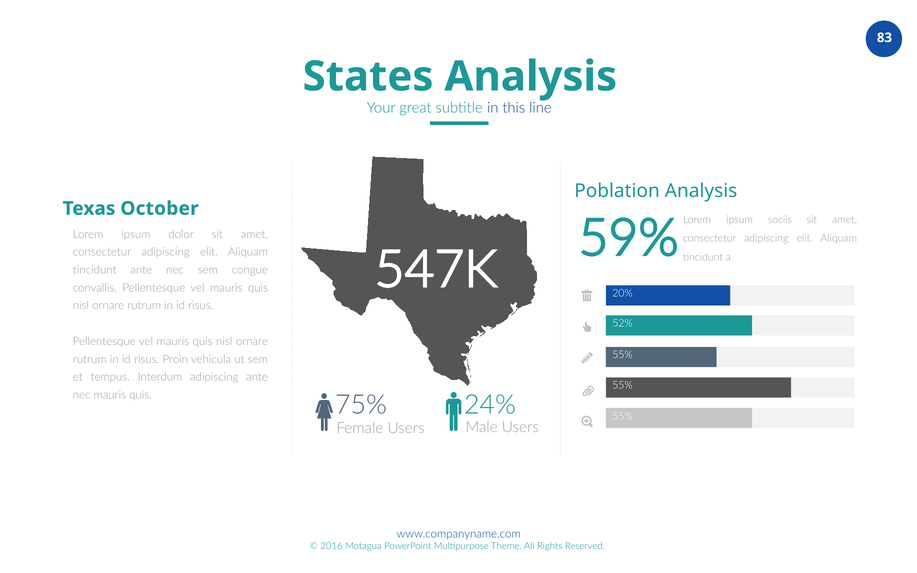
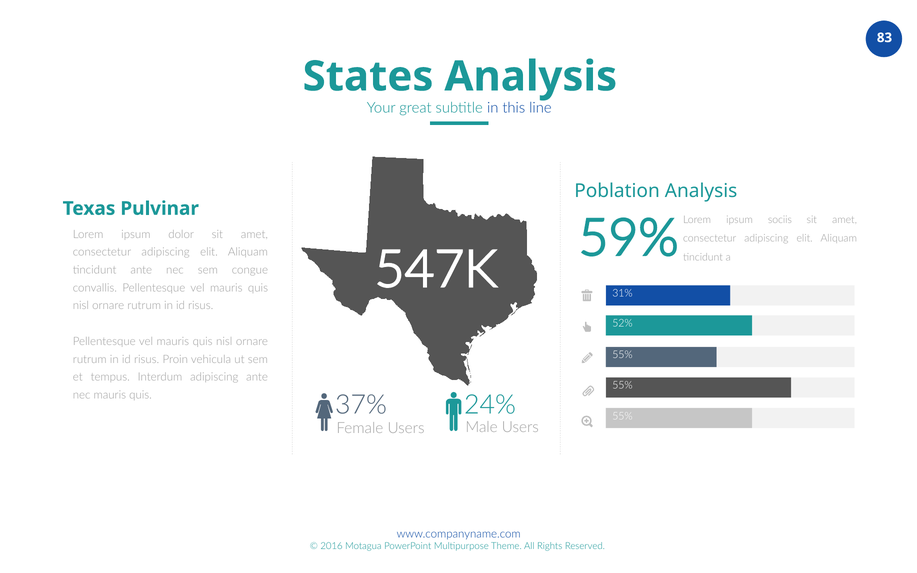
October: October -> Pulvinar (160, 209)
20%: 20% -> 31% (622, 293)
75%: 75% -> 37% (361, 405)
